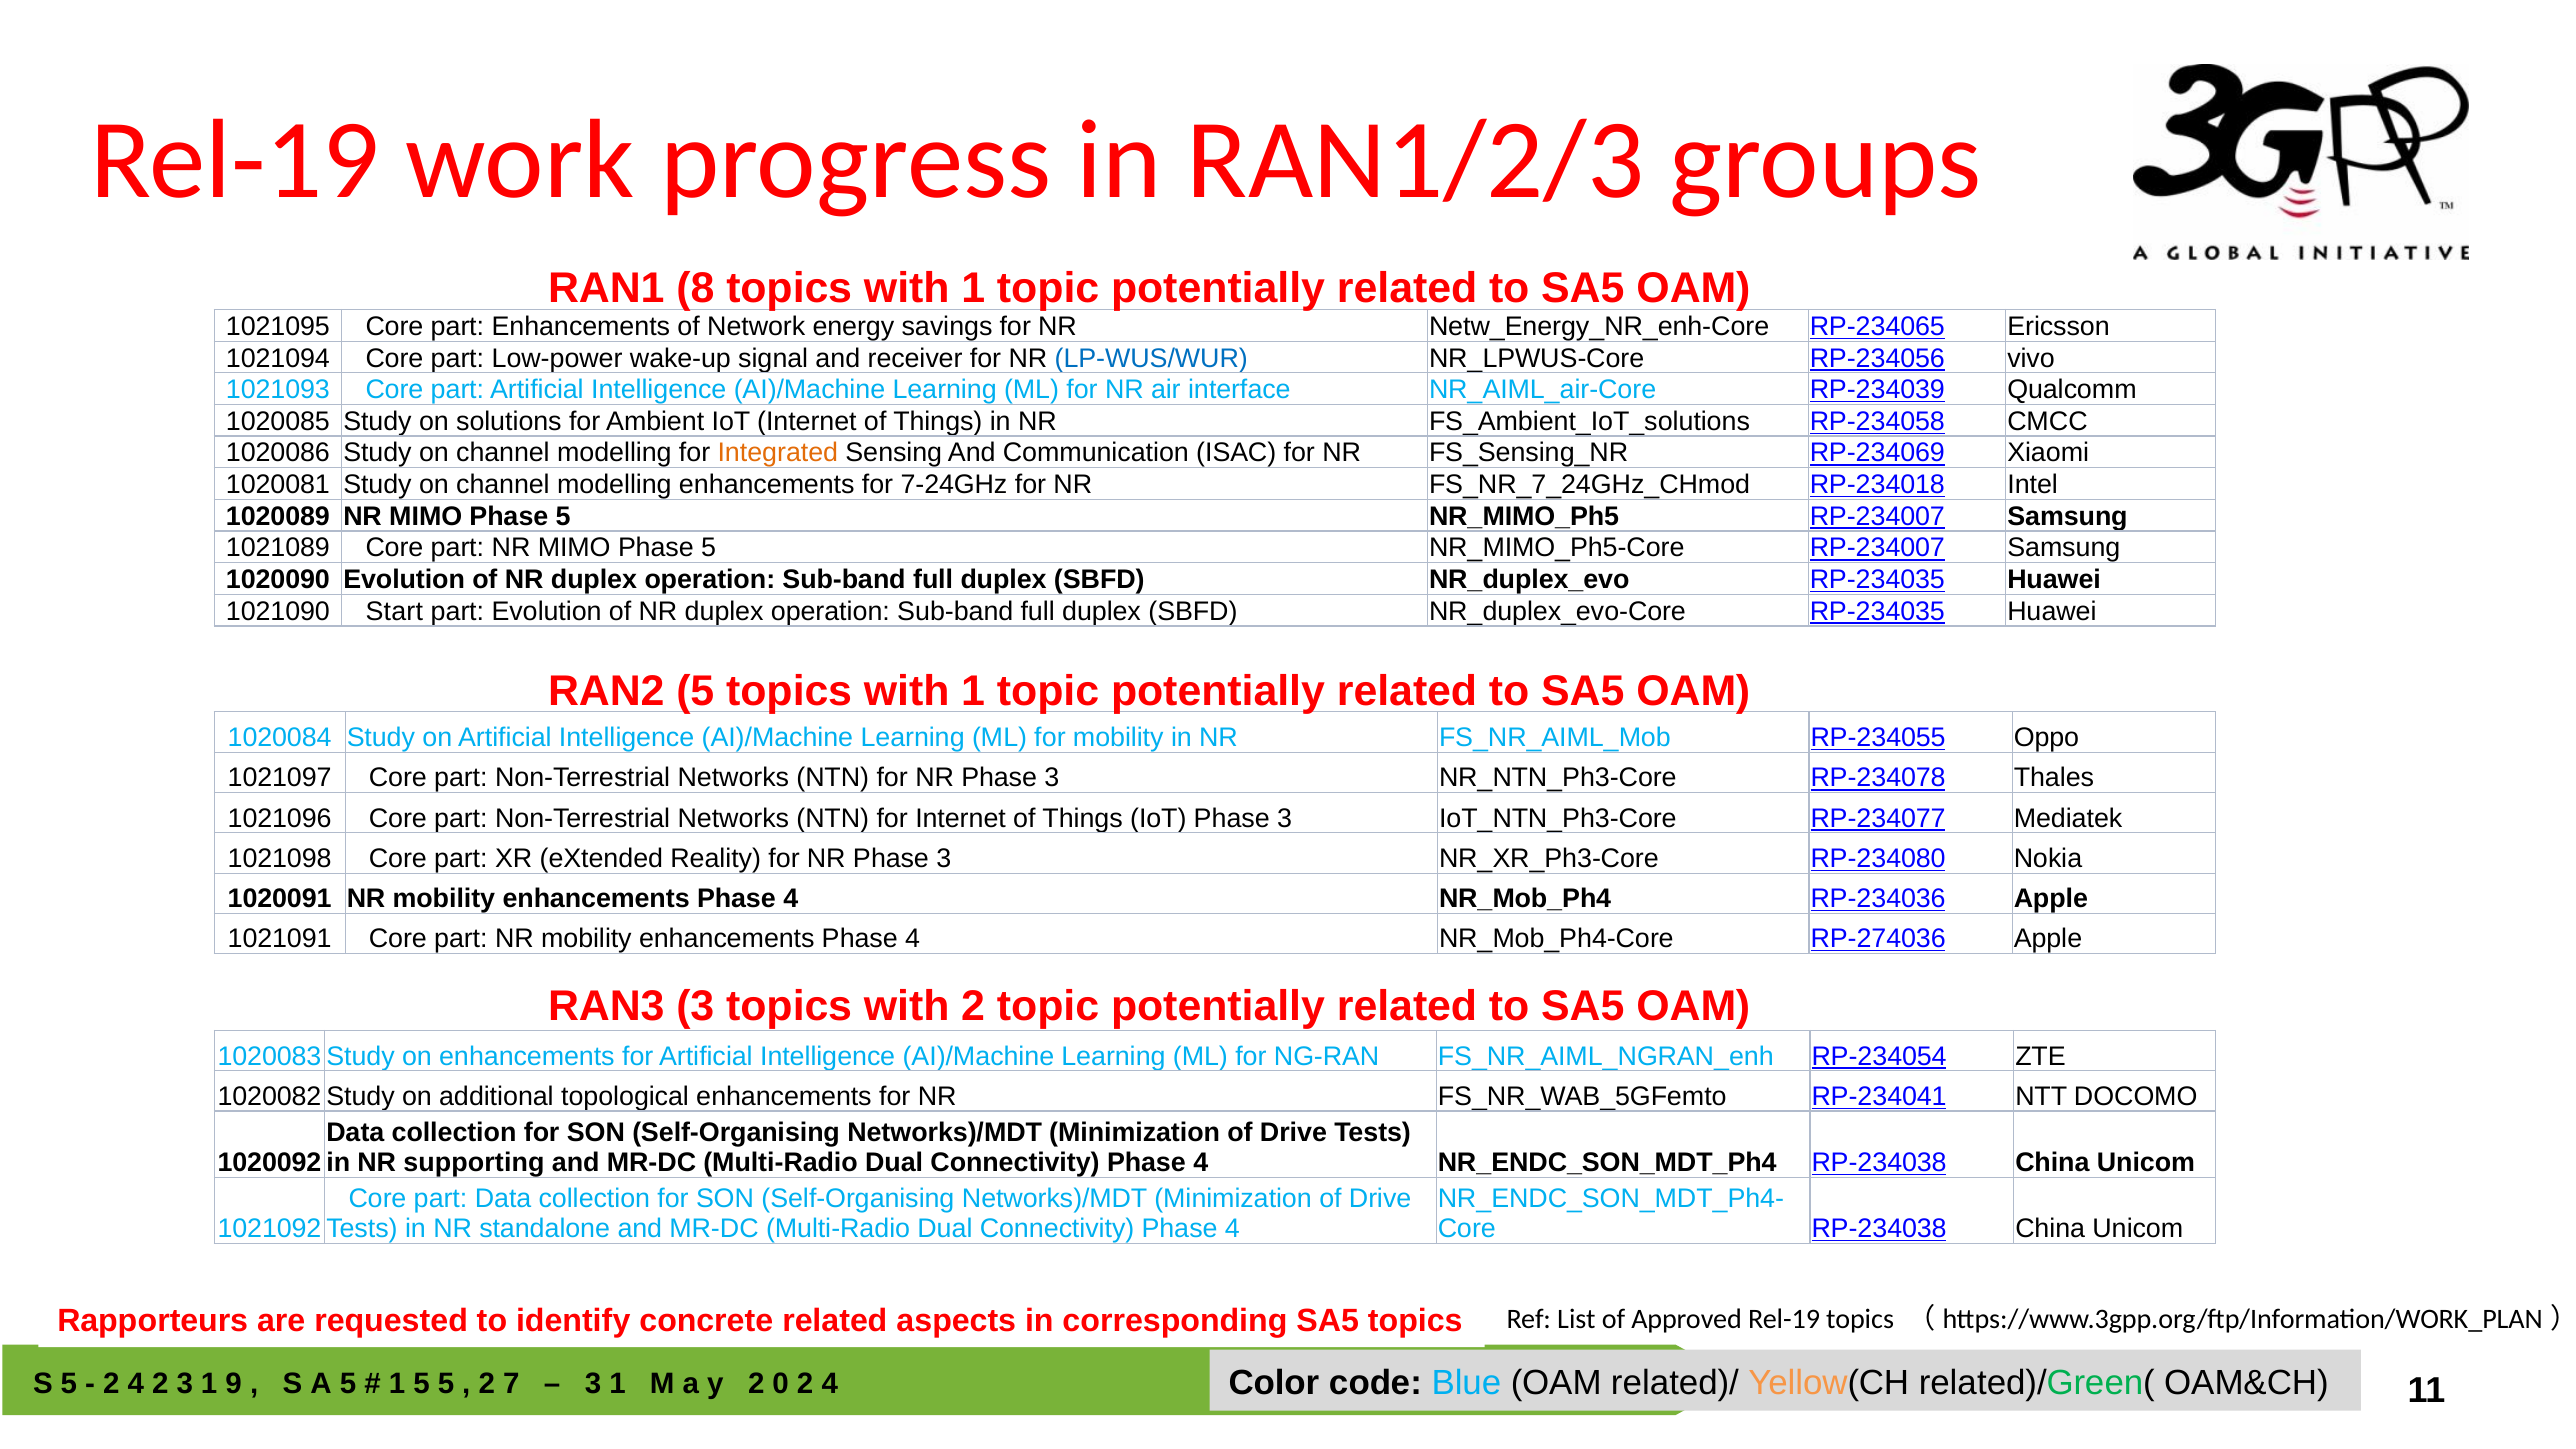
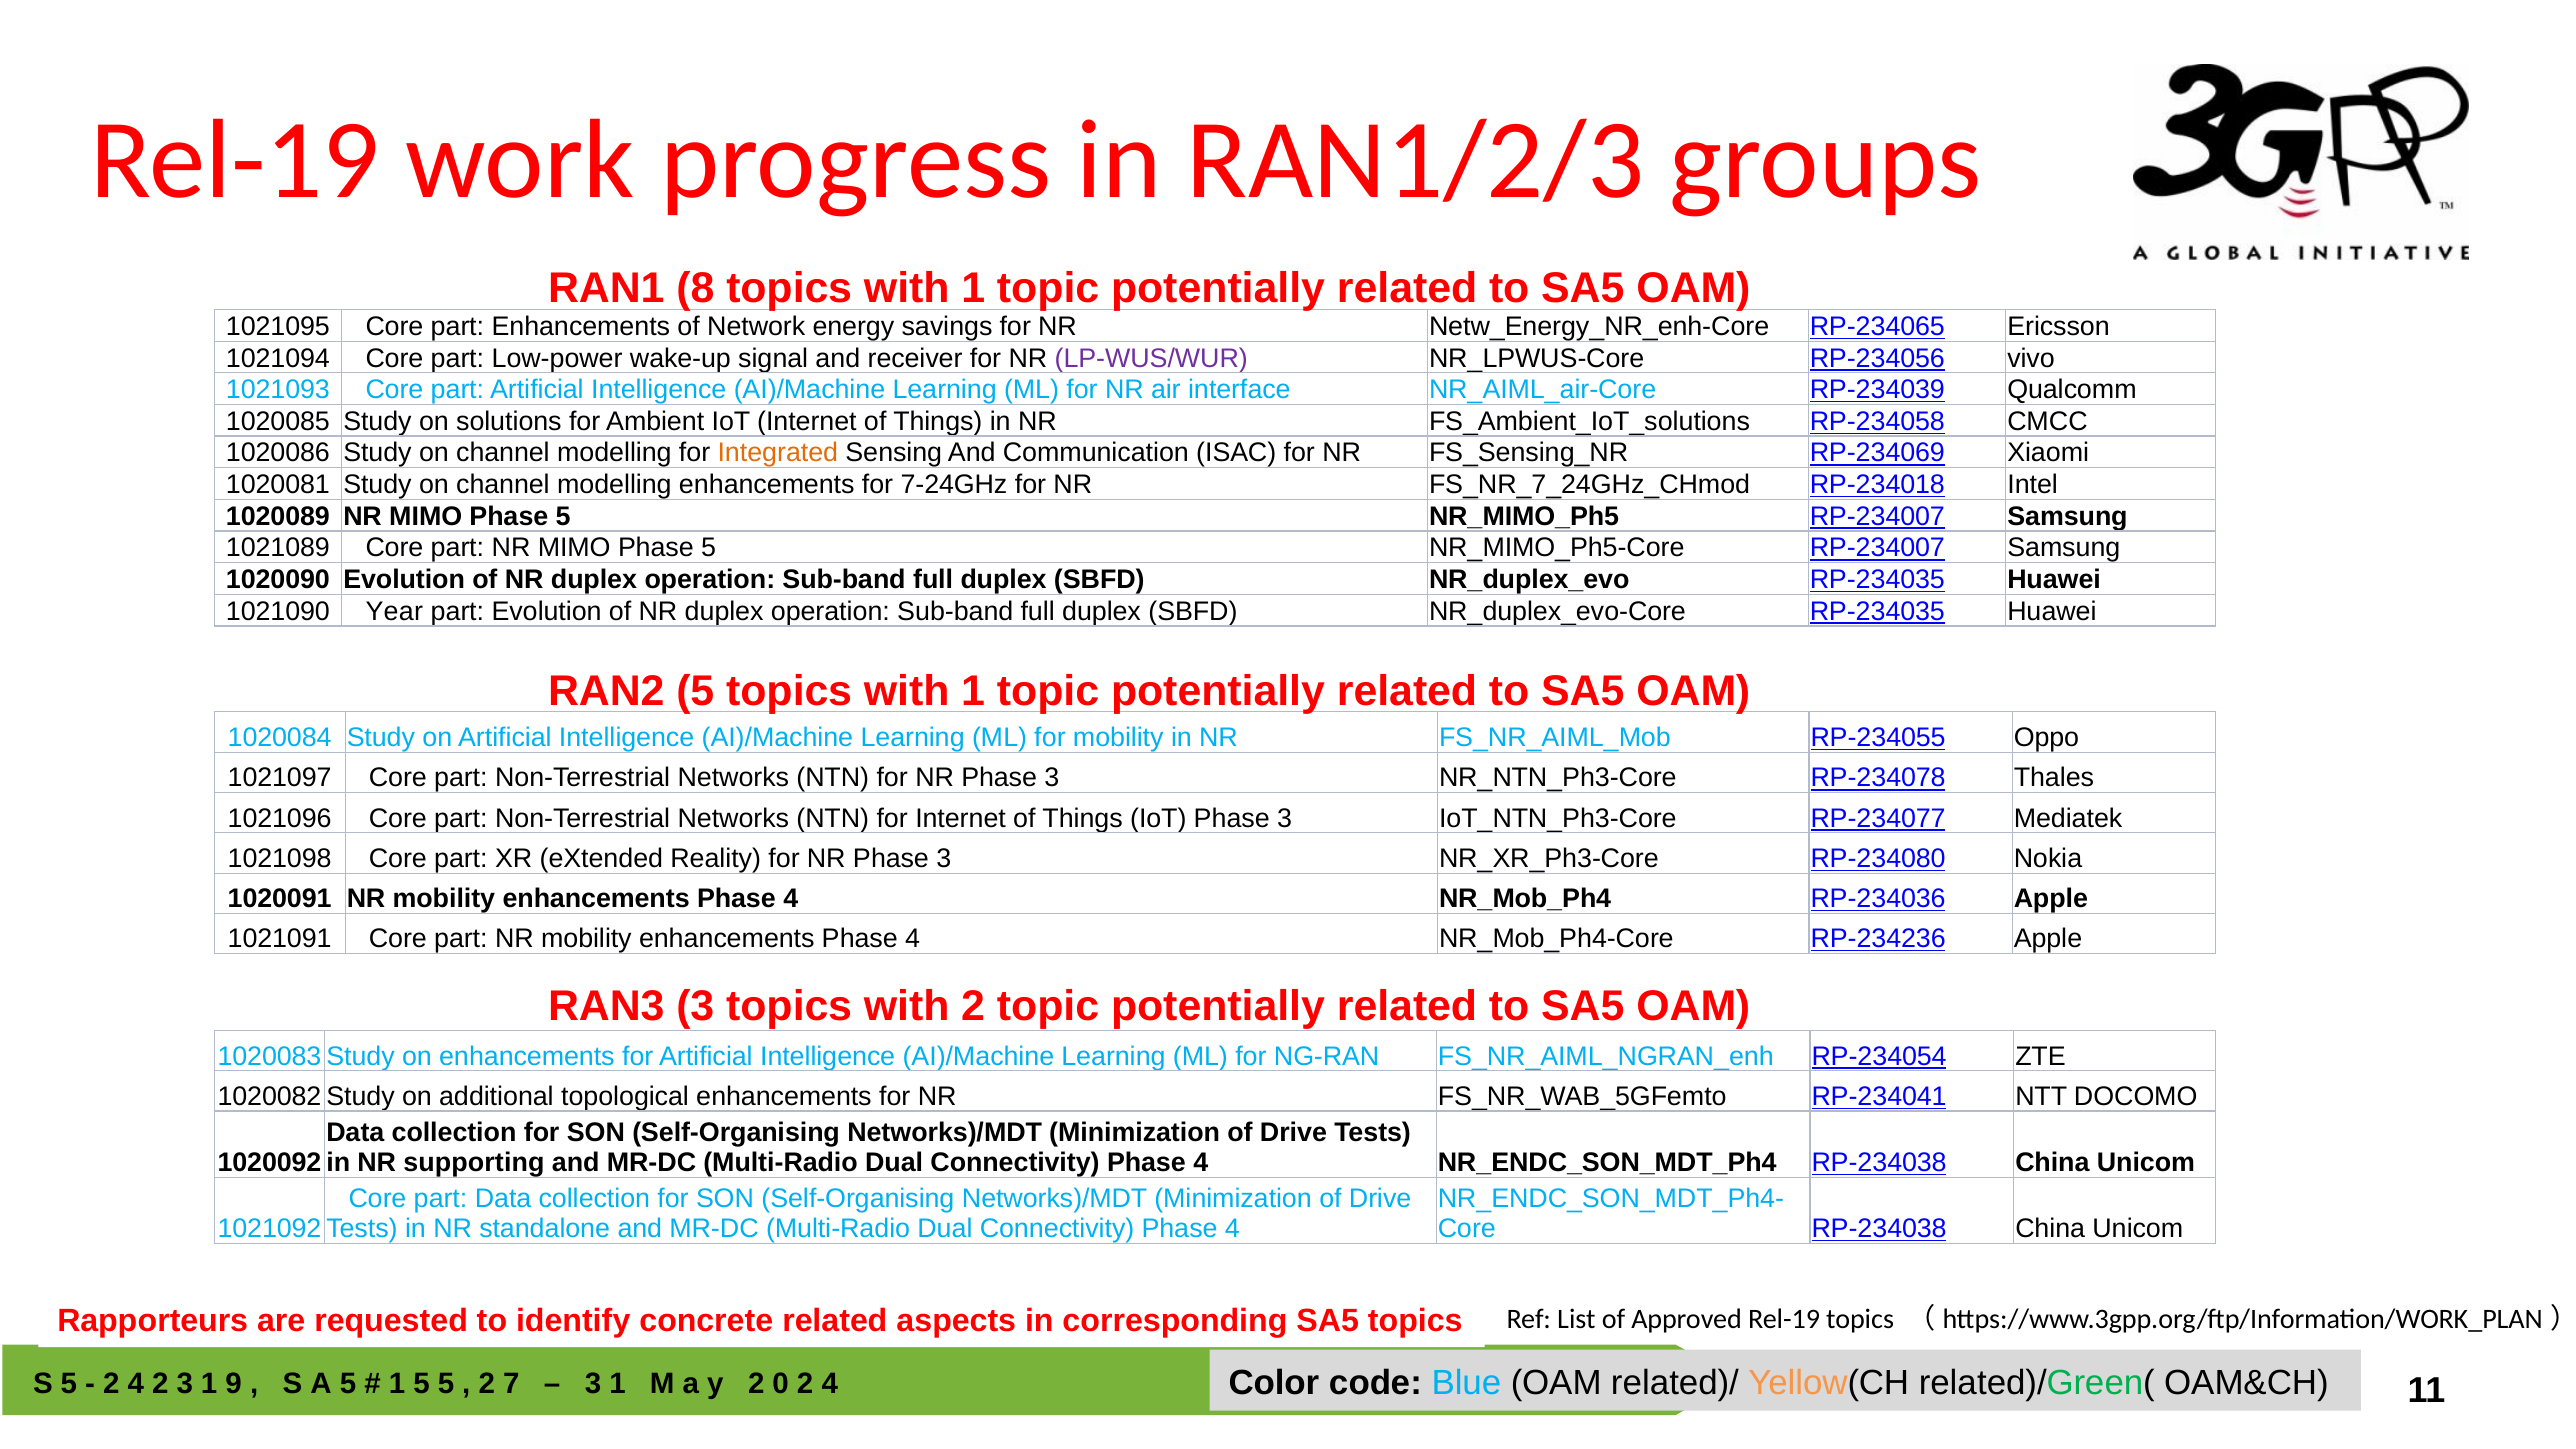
LP-WUS/WUR colour: blue -> purple (1151, 358)
Start: Start -> Year (394, 611)
RP-274036: RP-274036 -> RP-234236 (1878, 939)
